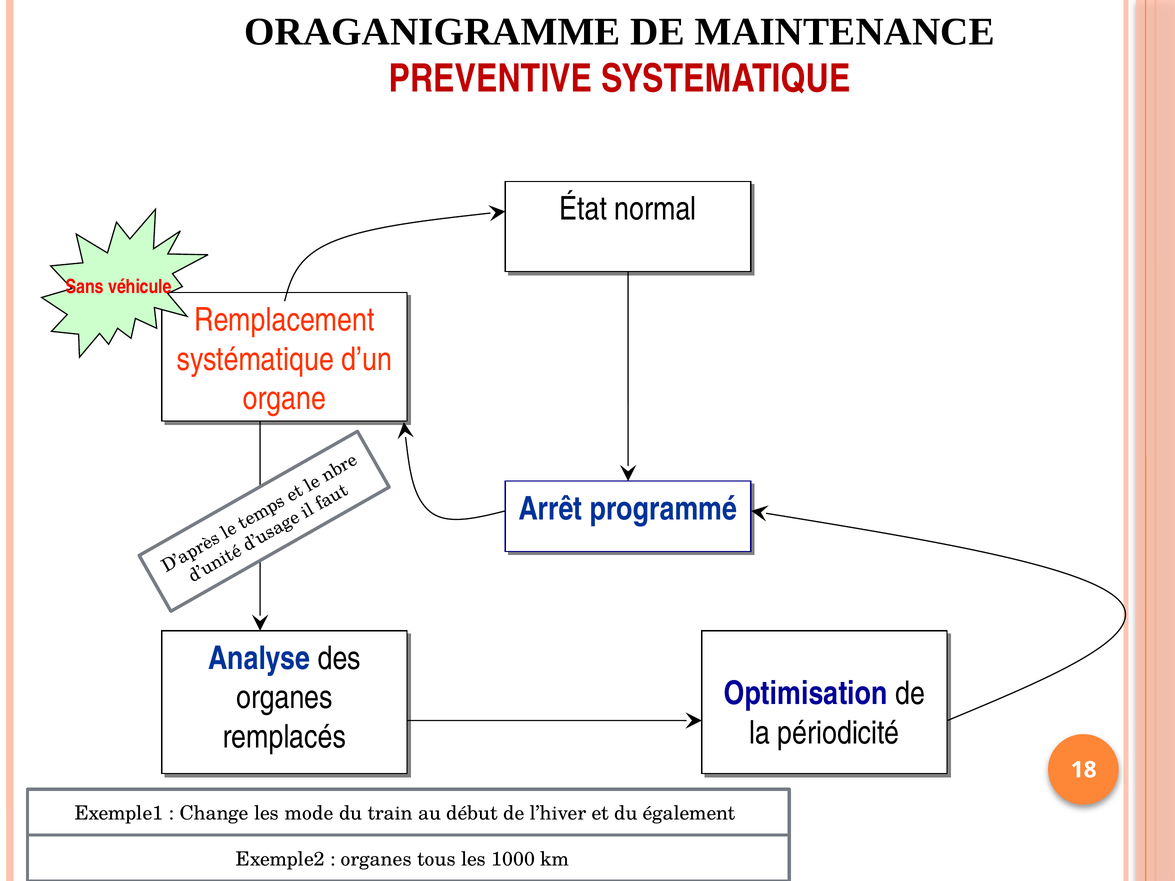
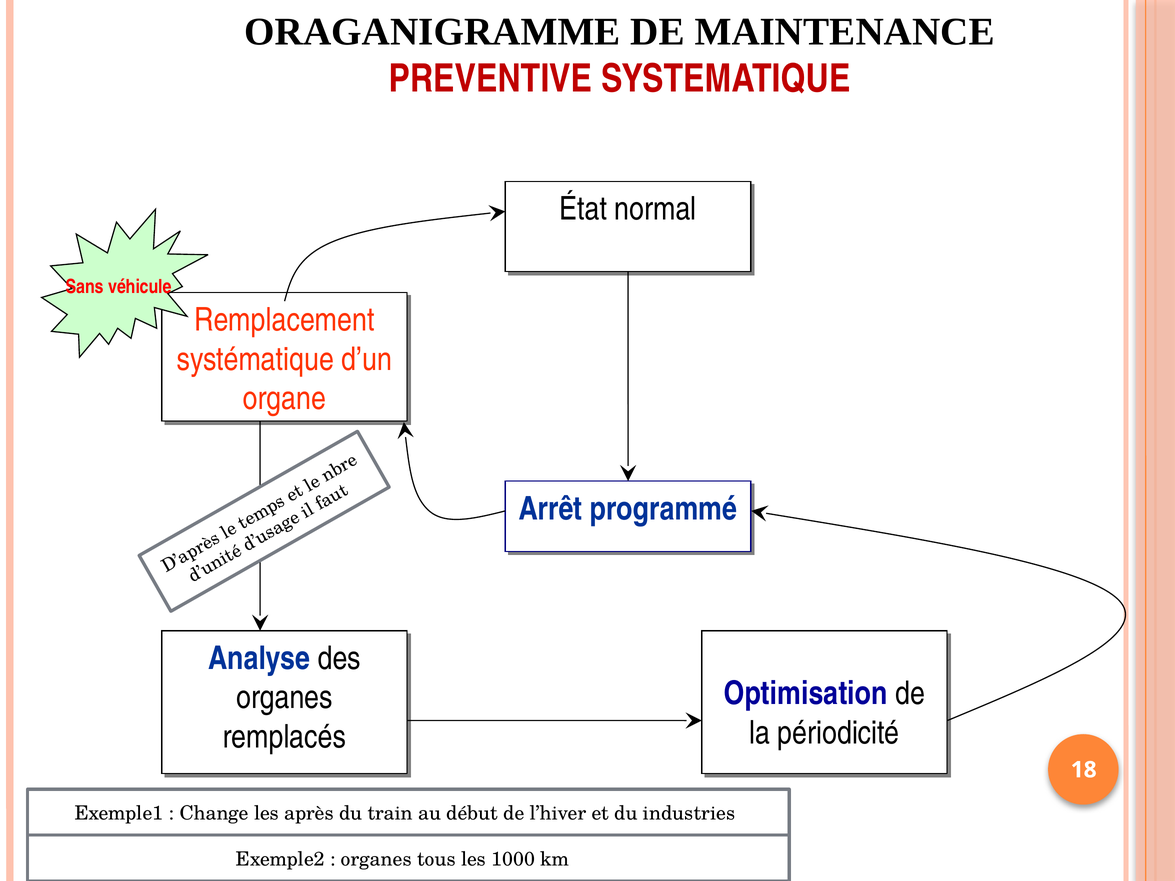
mode: mode -> après (309, 814)
également: également -> industries (689, 814)
